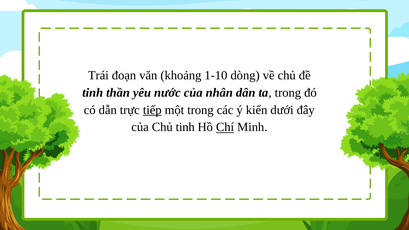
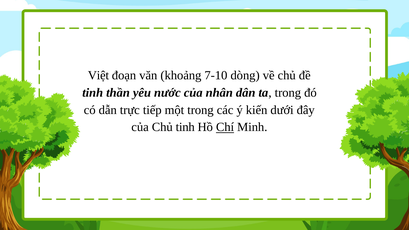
Trái: Trái -> Việt (98, 76)
1-10: 1-10 -> 7-10 (216, 76)
tiếp underline: present -> none (152, 110)
